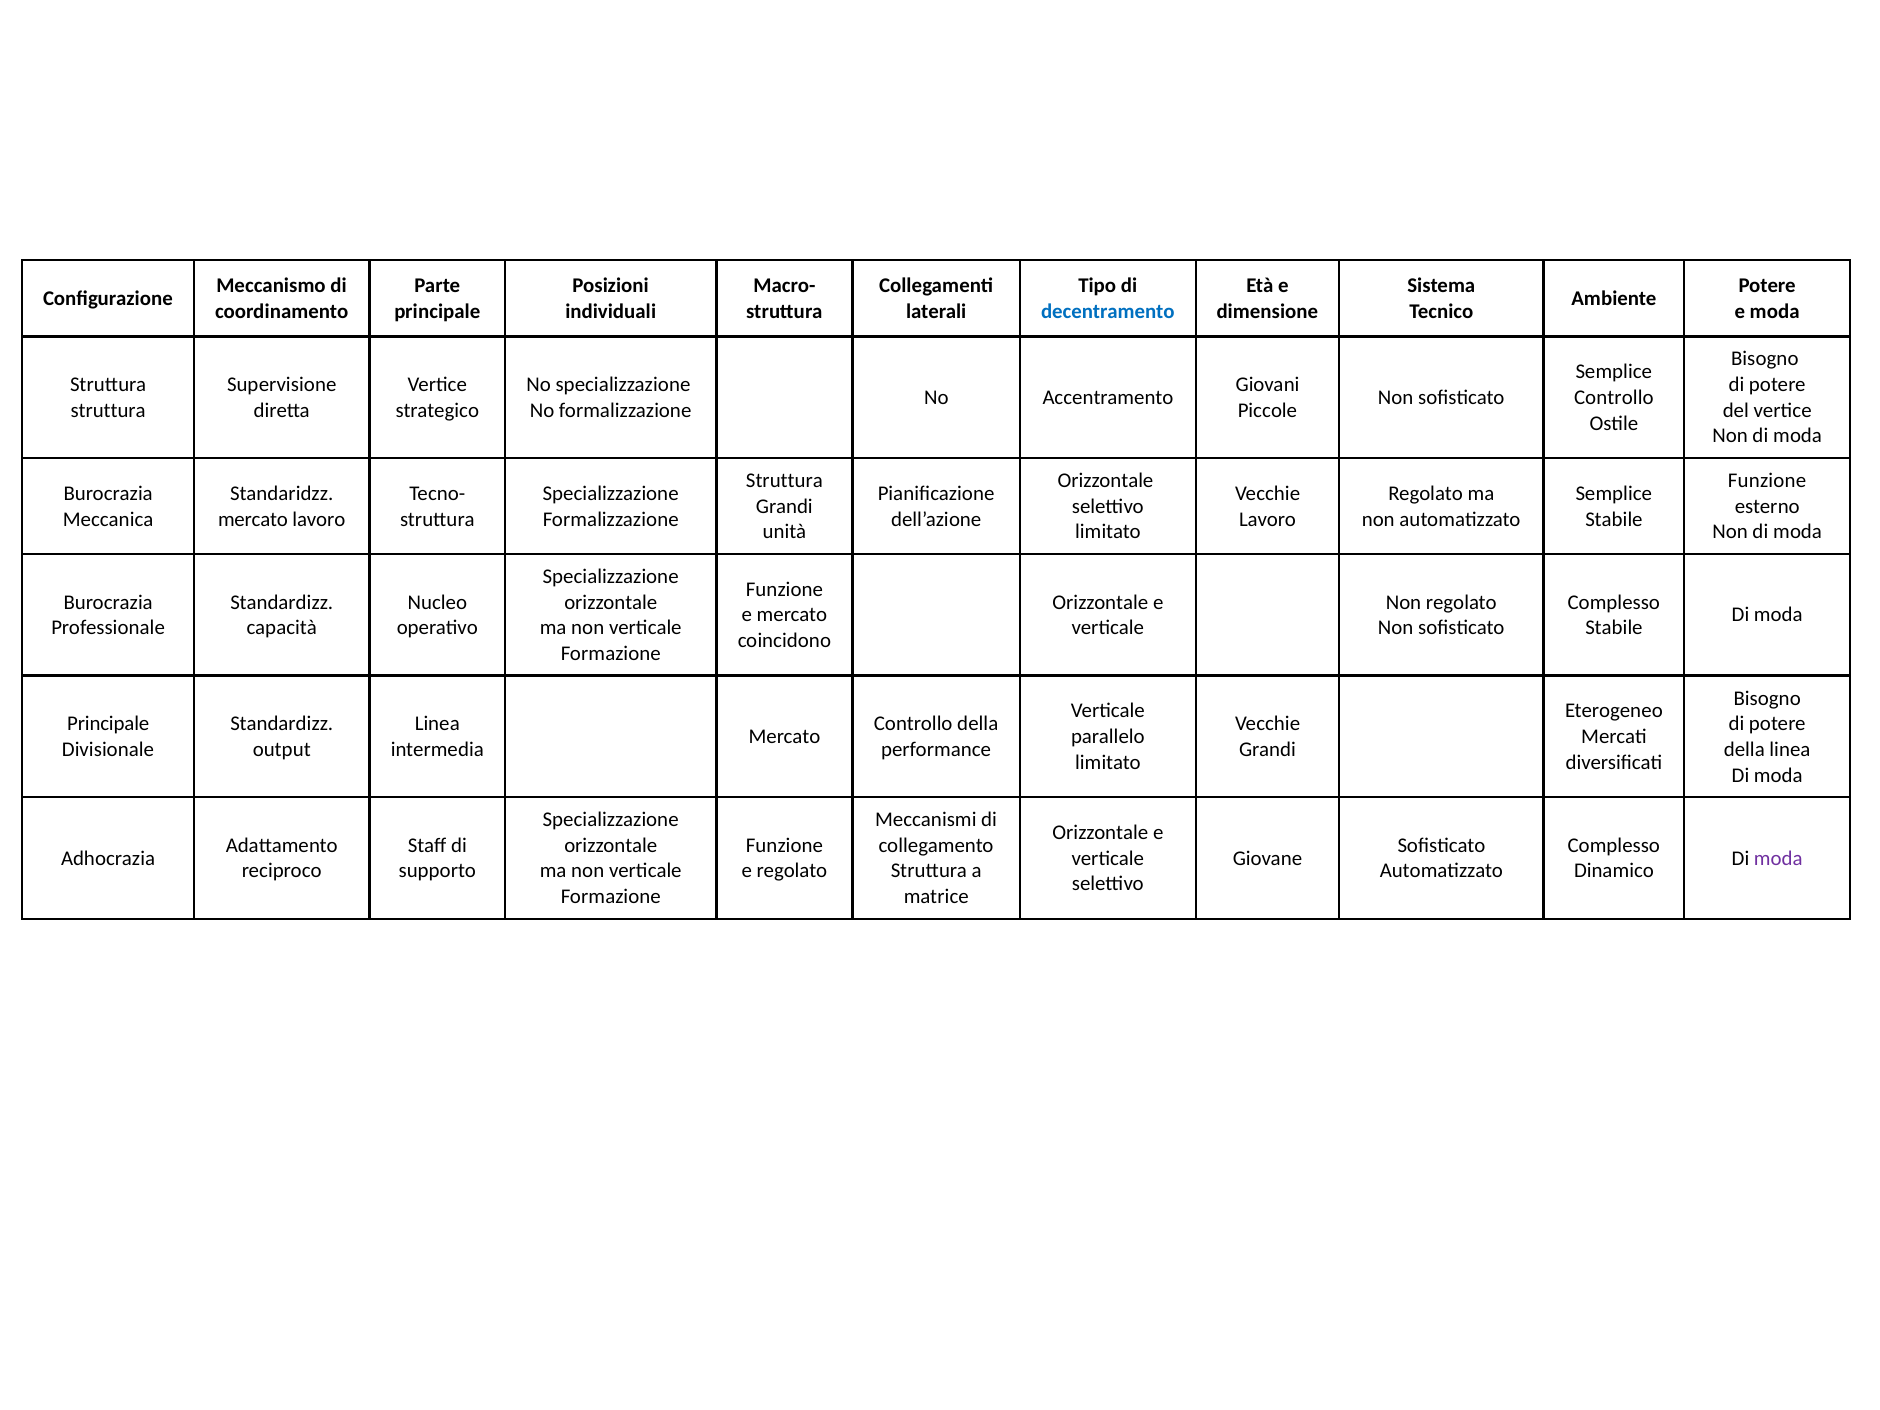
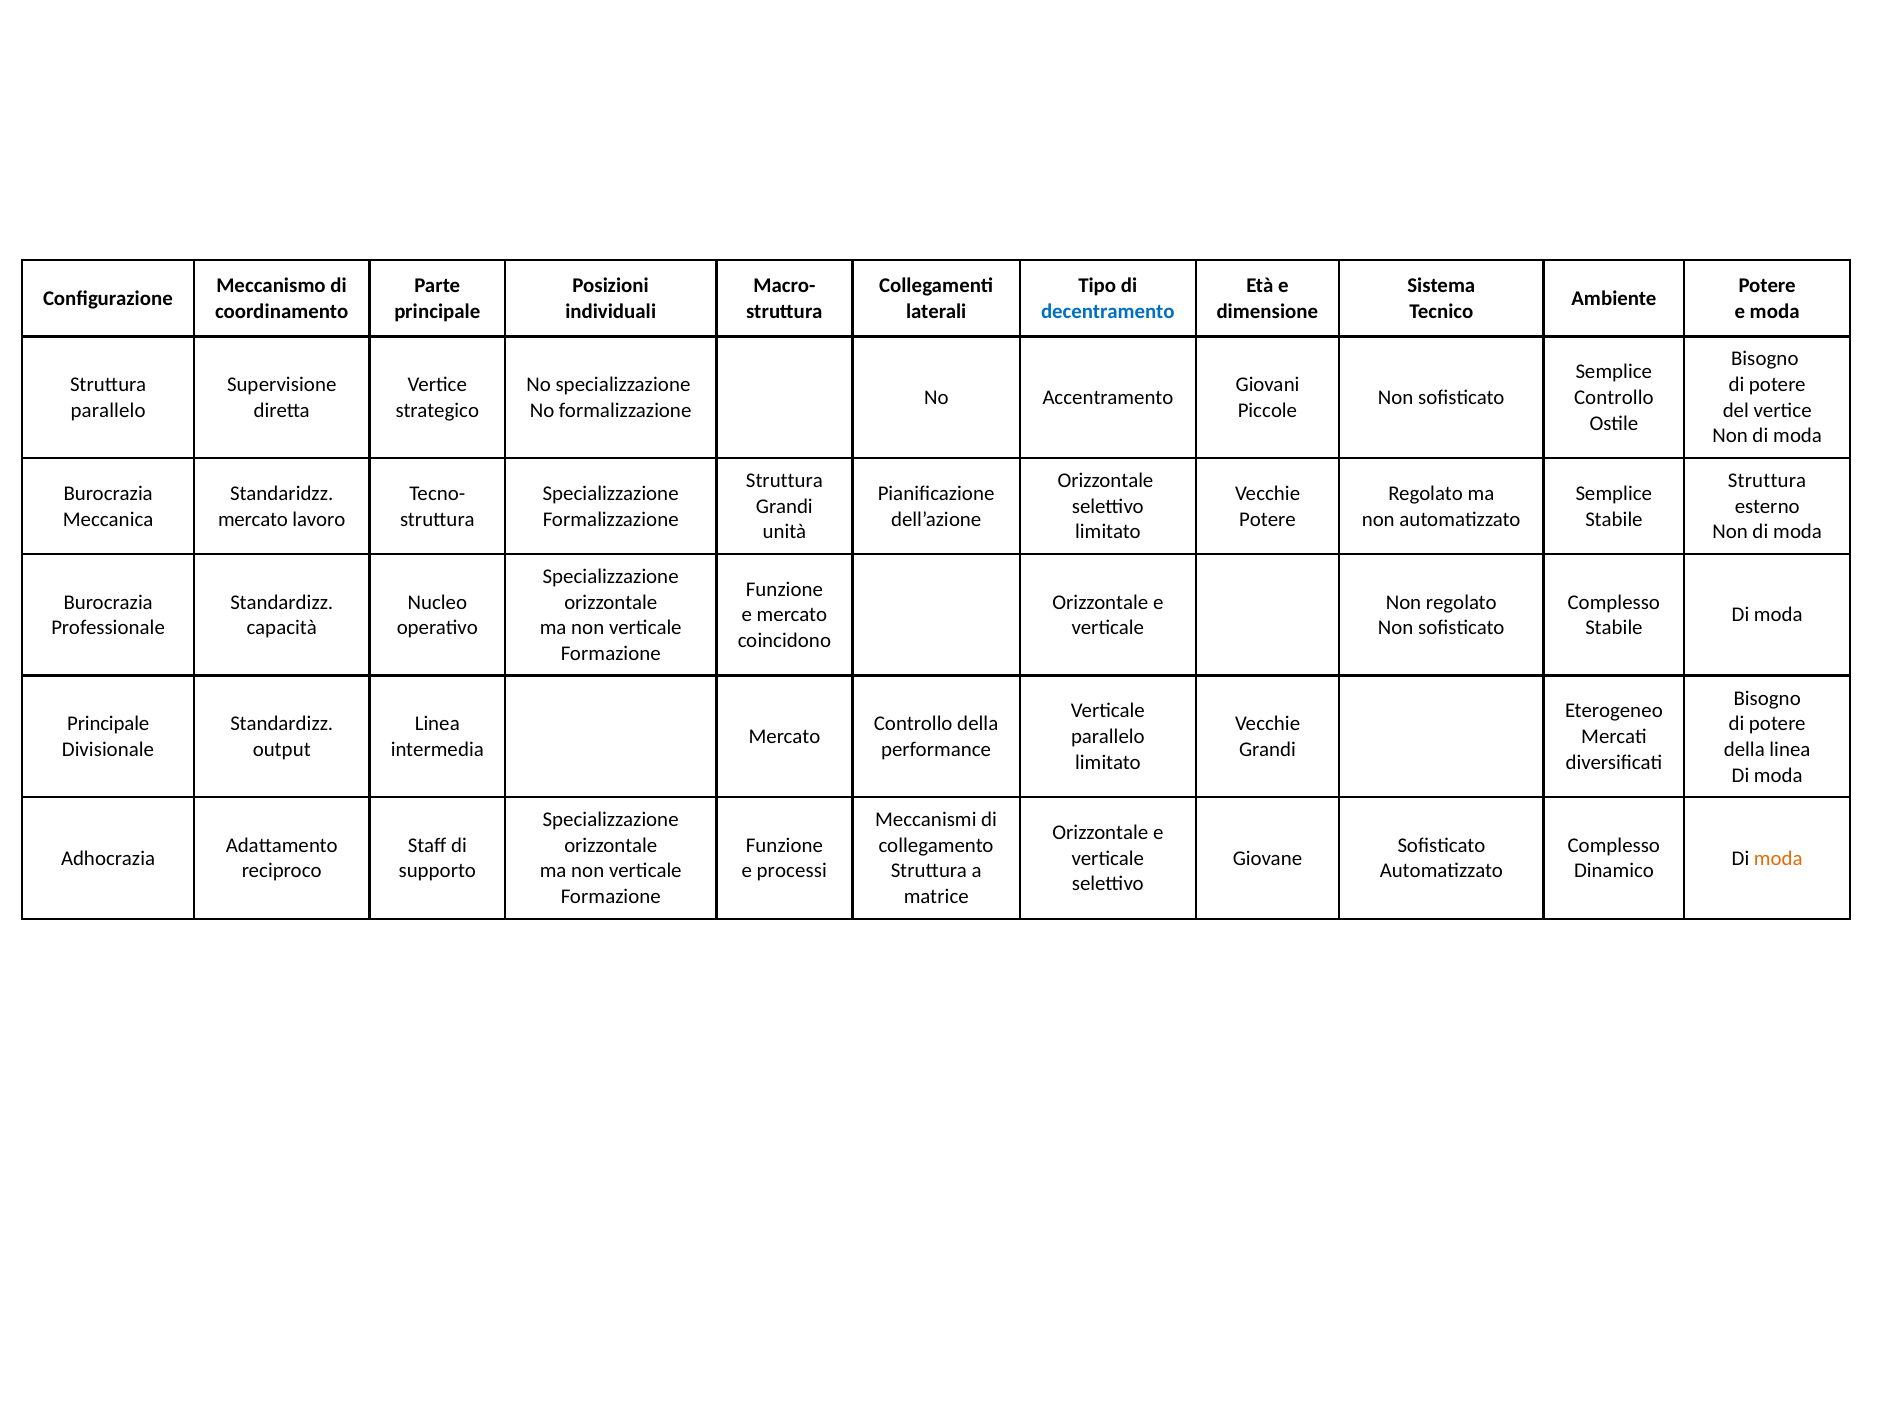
struttura: struttura -> parallelo (108, 410)
Funzione: Funzione -> Struttura (1767, 481)
Lavoro: Lavoro -> Potere (1267, 519)
moda colour: purple -> orange (1778, 858)
e regolato: regolato -> processi (792, 871)
